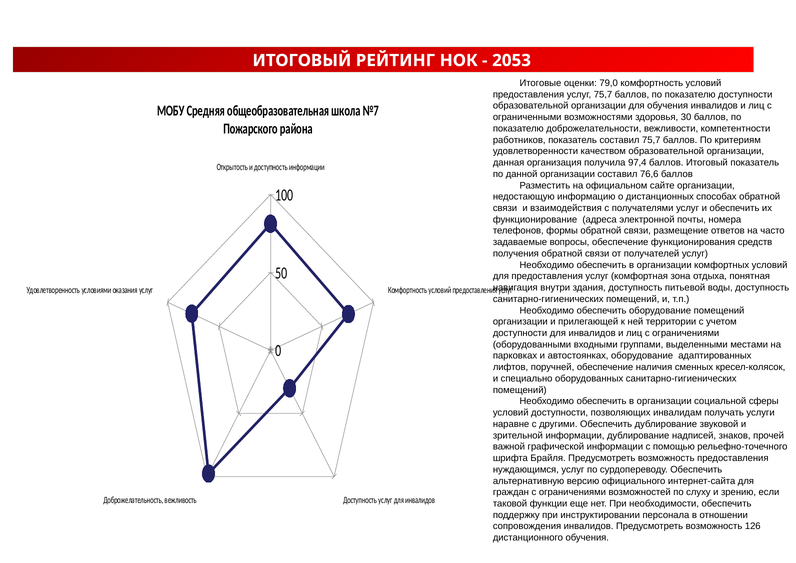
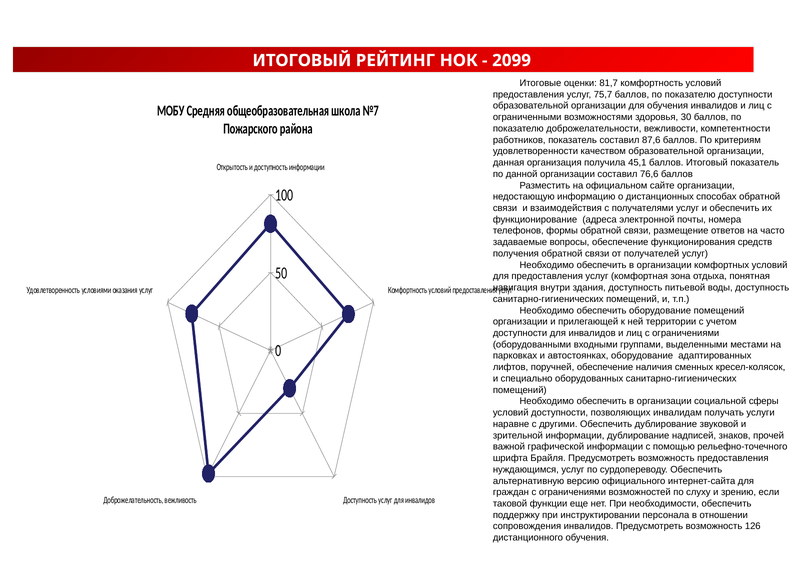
2053: 2053 -> 2099 (512, 60)
79,0: 79,0 -> 81,7 (609, 83)
составил 75,7: 75,7 -> 87,6 (651, 140)
97,4: 97,4 -> 45,1 (637, 163)
